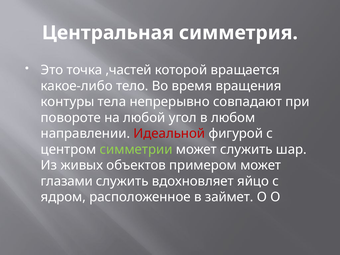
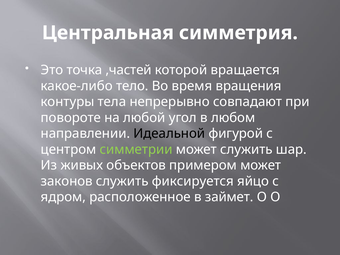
Идеальной colour: red -> black (169, 134)
глазами: глазами -> законов (67, 181)
вдохновляет: вдохновляет -> фиксируется (193, 181)
